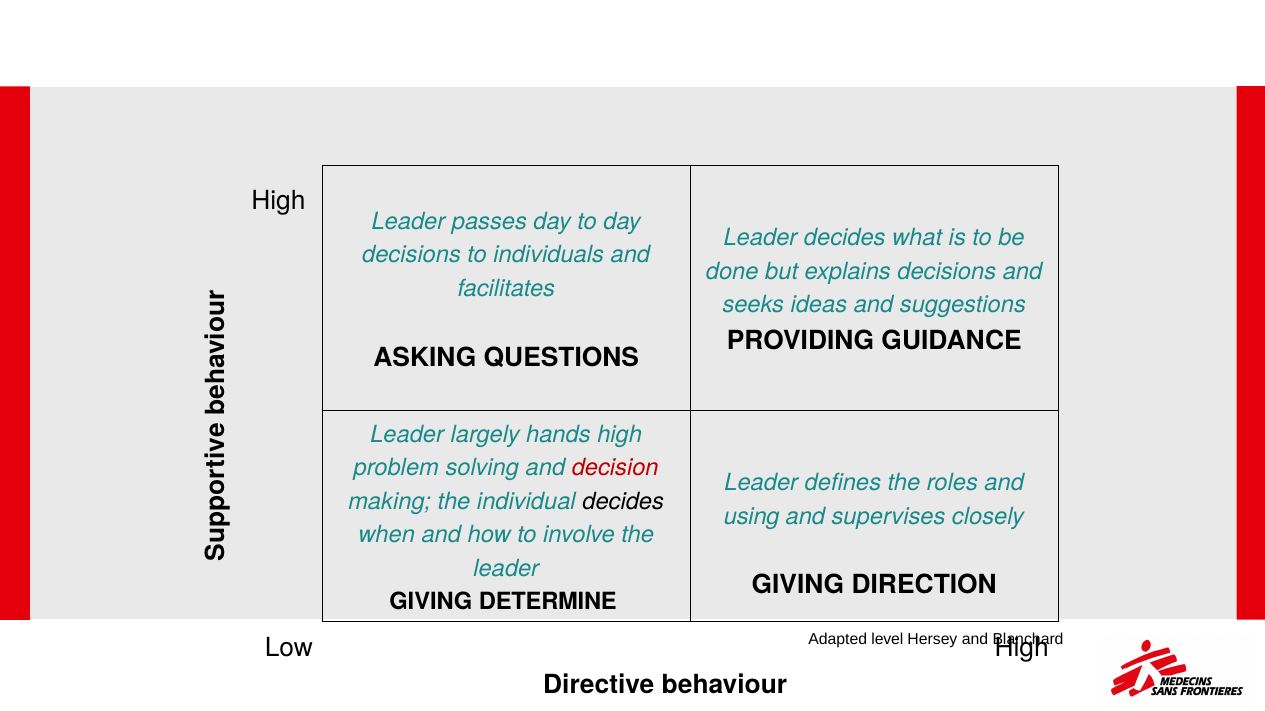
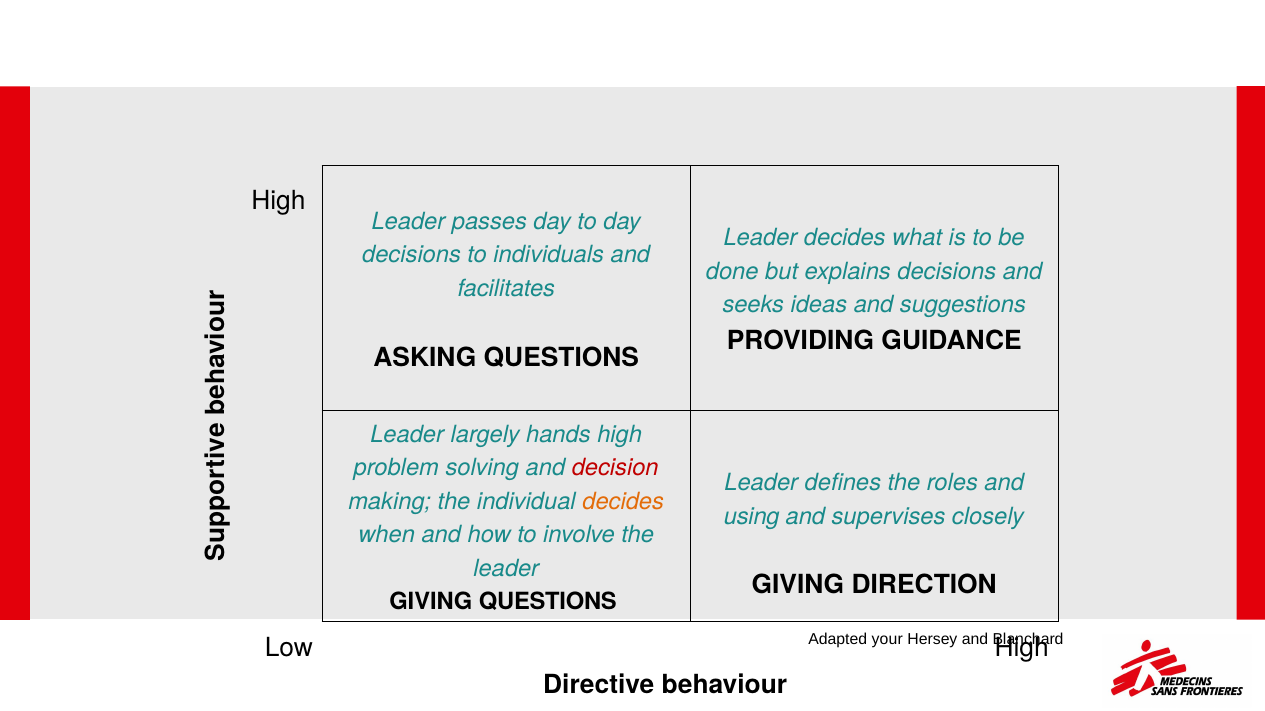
decides colour: black -> orange (623, 502)
GIVING DETERMINE: DETERMINE -> QUESTIONS (548, 602)
level: level -> your (887, 640)
